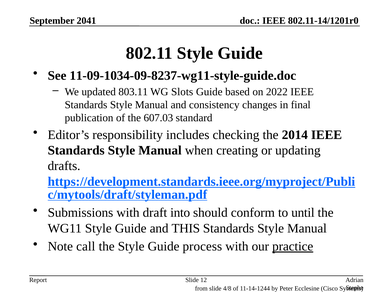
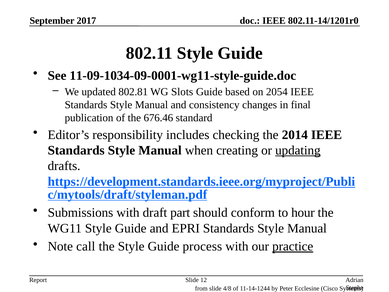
2041: 2041 -> 2017 (86, 21)
11-09-1034-09-8237-wg11-style-guide.doc: 11-09-1034-09-8237-wg11-style-guide.doc -> 11-09-1034-09-0001-wg11-style-guide.doc (183, 75)
803.11: 803.11 -> 802.81 (133, 92)
2022: 2022 -> 2054 (277, 92)
607.03: 607.03 -> 676.46 (158, 118)
updating underline: none -> present (298, 150)
into: into -> part (180, 213)
until: until -> hour (303, 213)
THIS: THIS -> EPRI (186, 228)
